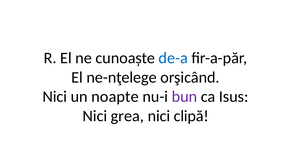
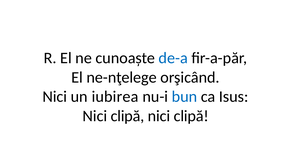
noapte: noapte -> iubirea (115, 97)
bun colour: purple -> blue (184, 97)
grea: grea -> clipă (127, 116)
